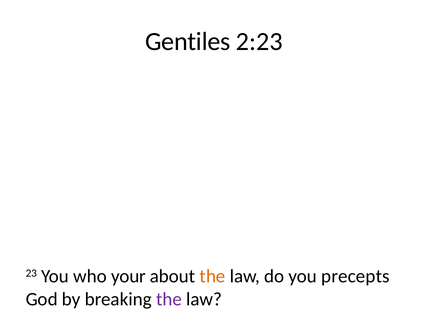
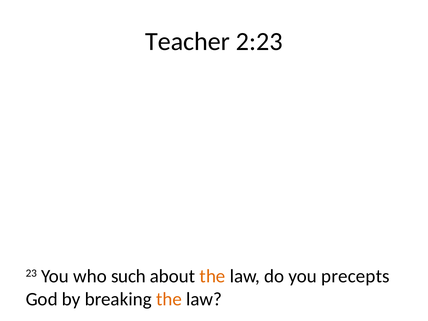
Gentiles: Gentiles -> Teacher (188, 41)
your: your -> such (128, 276)
the colour: purple -> orange (169, 299)
